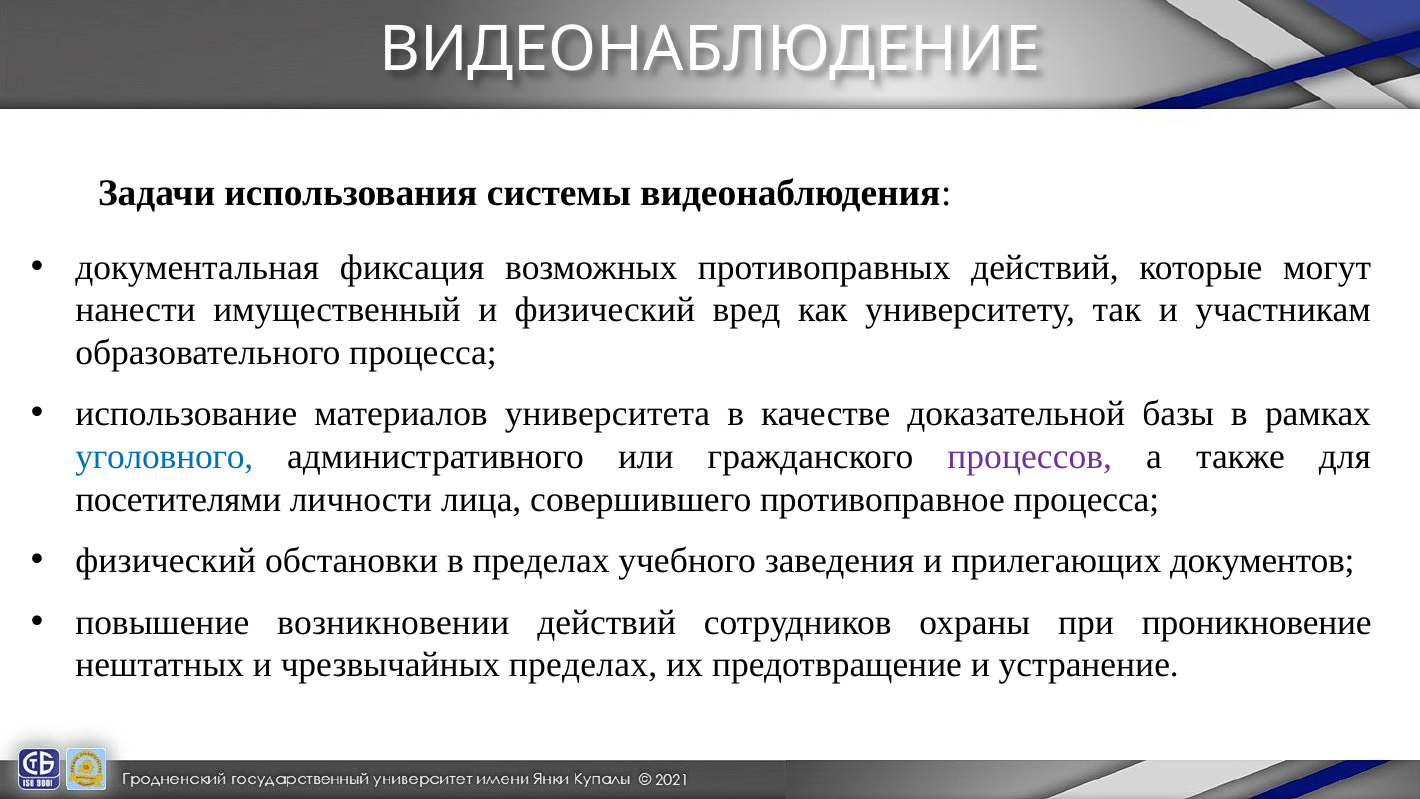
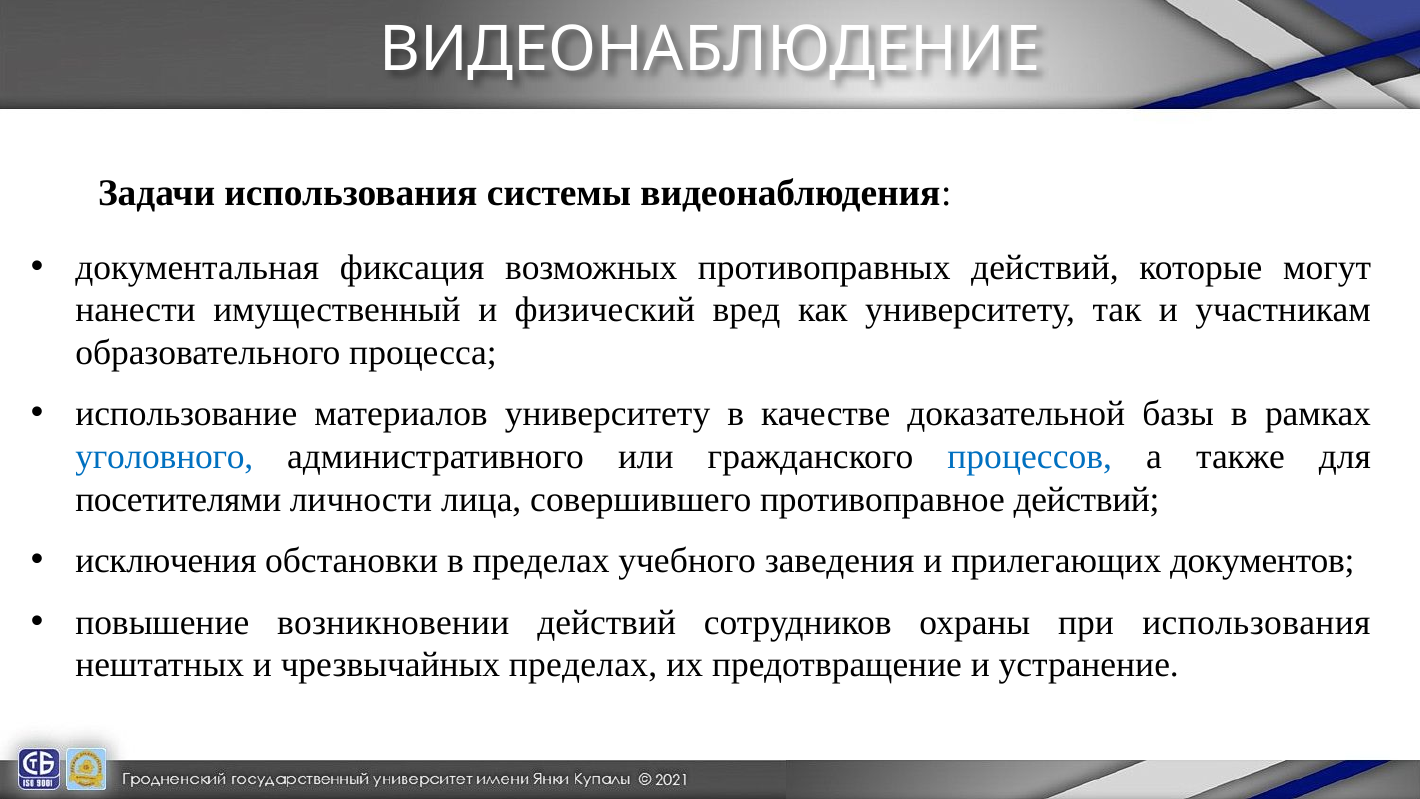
материалов университета: университета -> университету (608, 414)
процессов colour: purple -> blue (1030, 457)
противоправное процесса: процесса -> действий (1087, 499)
физический: физический -> исключения (166, 561)
при проникновение: проникновение -> использования (1256, 622)
